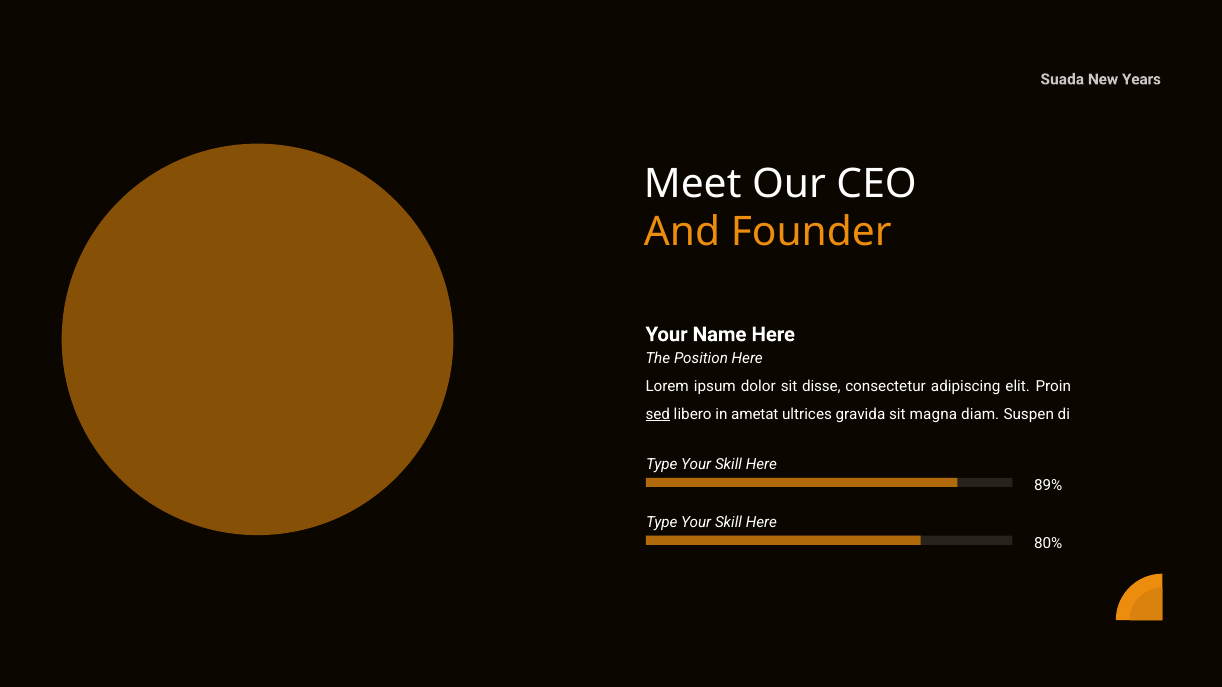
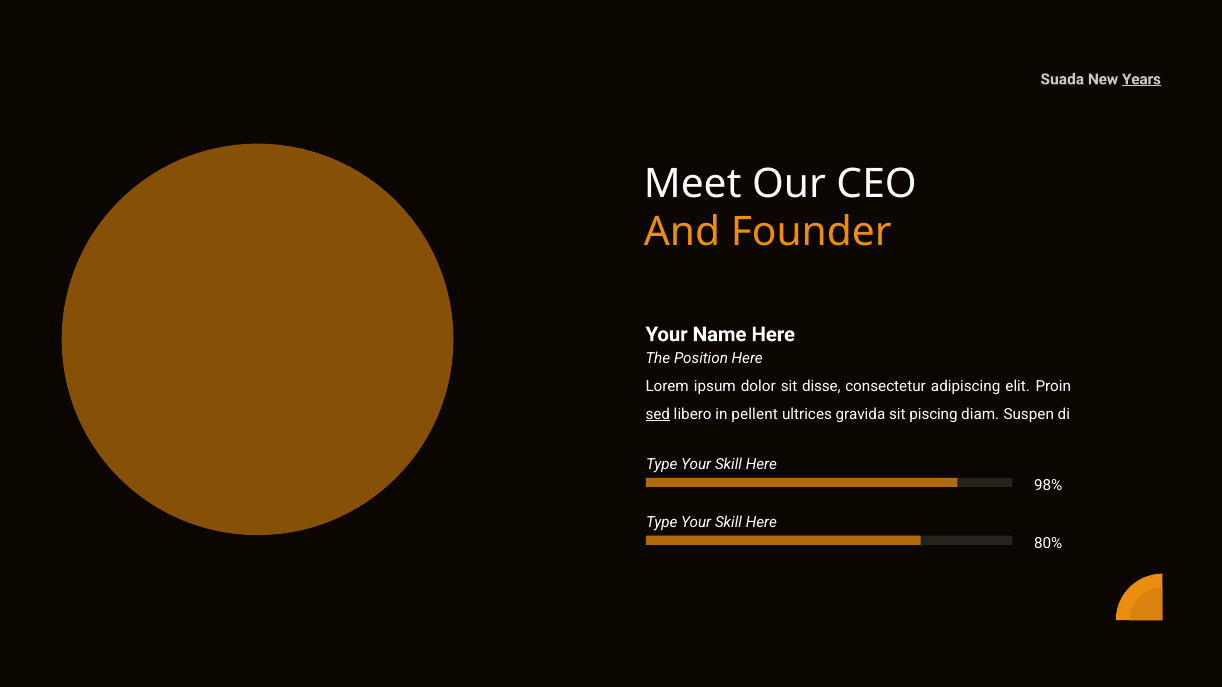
Years underline: none -> present (1141, 79)
ametat: ametat -> pellent (755, 414)
magna: magna -> piscing (934, 414)
89%: 89% -> 98% (1048, 485)
